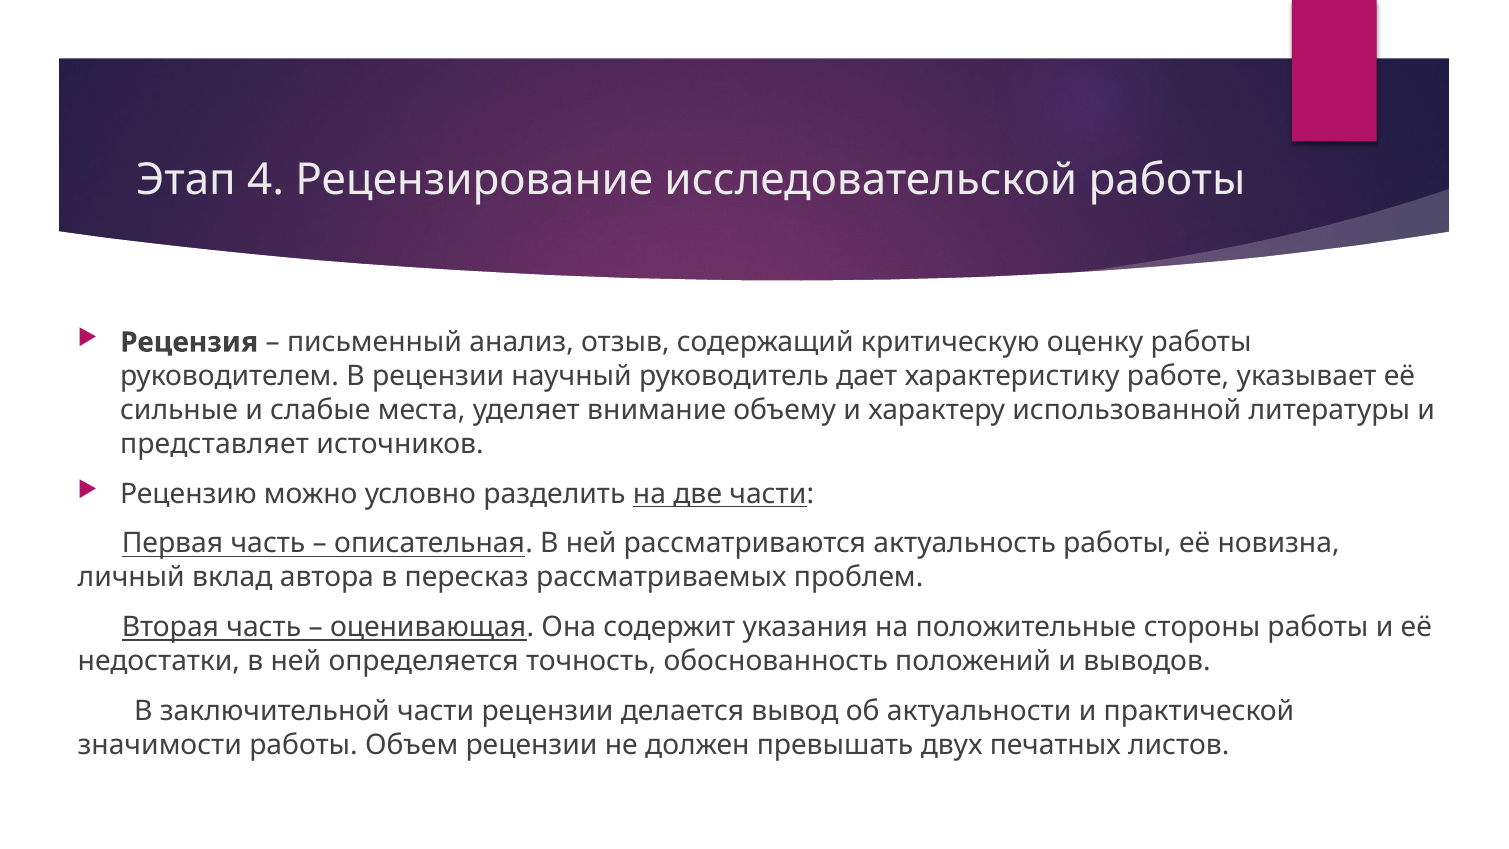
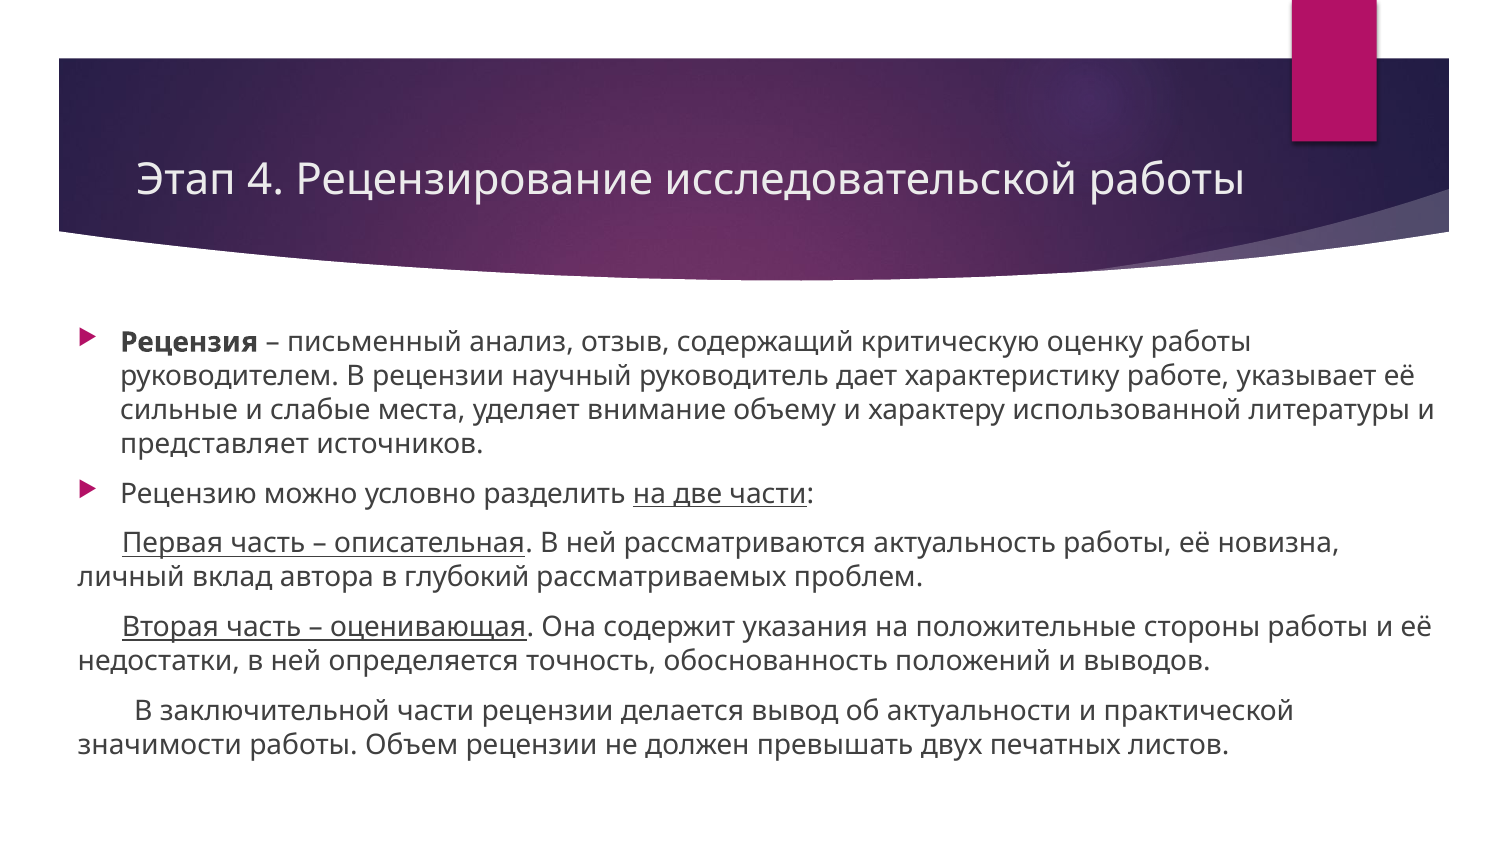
пересказ: пересказ -> глубокий (467, 577)
